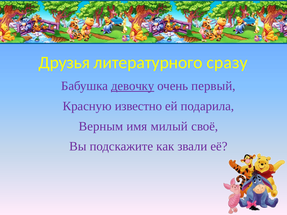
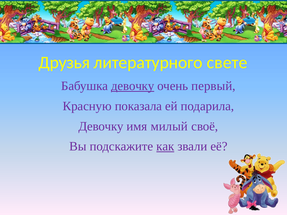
сразу: сразу -> свете (227, 63)
известно: известно -> показала (138, 106)
Верным: Верным -> Девочку (101, 126)
как underline: none -> present (165, 147)
